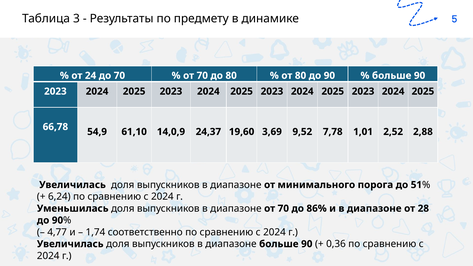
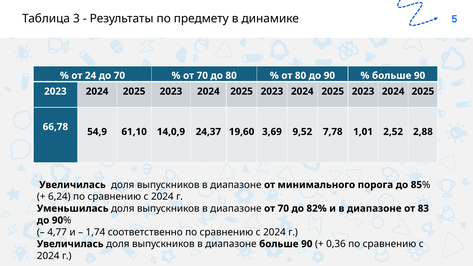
51: 51 -> 85 (416, 185)
86%: 86% -> 82% (317, 209)
28: 28 -> 83 (423, 209)
